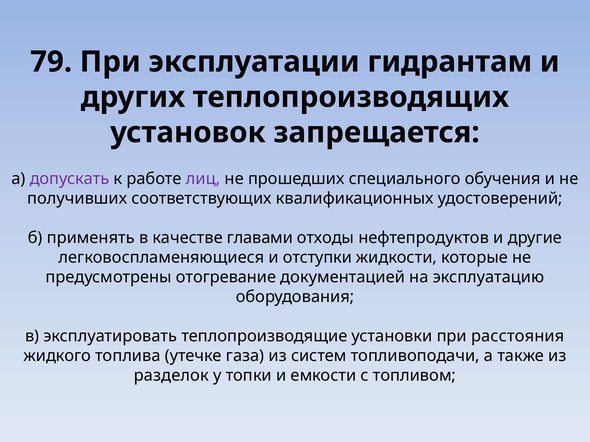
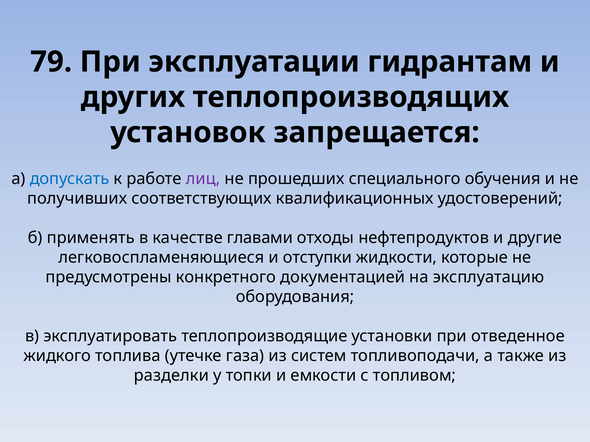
допускать colour: purple -> blue (70, 179)
отогревание: отогревание -> конкретного (226, 277)
расстояния: расстояния -> отведенное (518, 337)
разделок: разделок -> разделки (171, 376)
